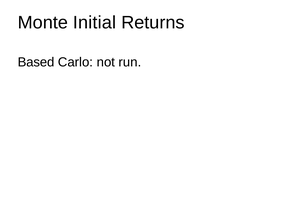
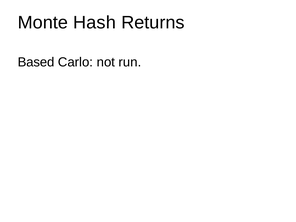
Initial: Initial -> Hash (94, 22)
